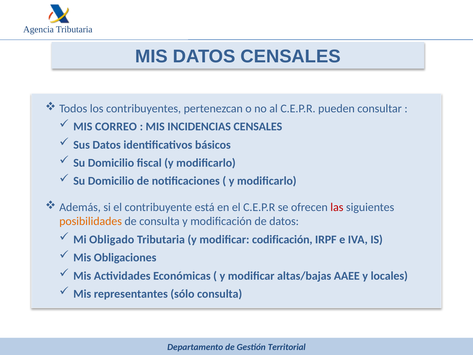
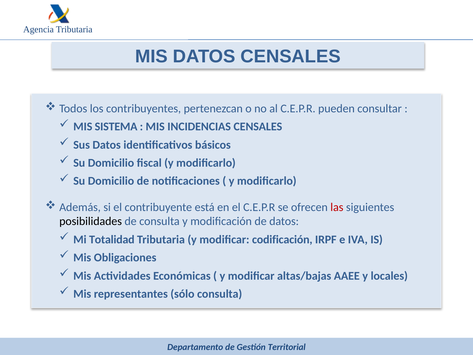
CORREO: CORREO -> SISTEMA (116, 127)
posibilidades colour: orange -> black (91, 221)
Obligado: Obligado -> Totalidad (112, 239)
